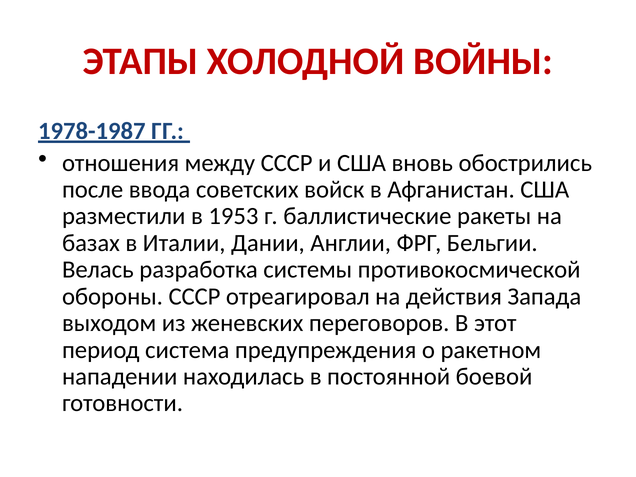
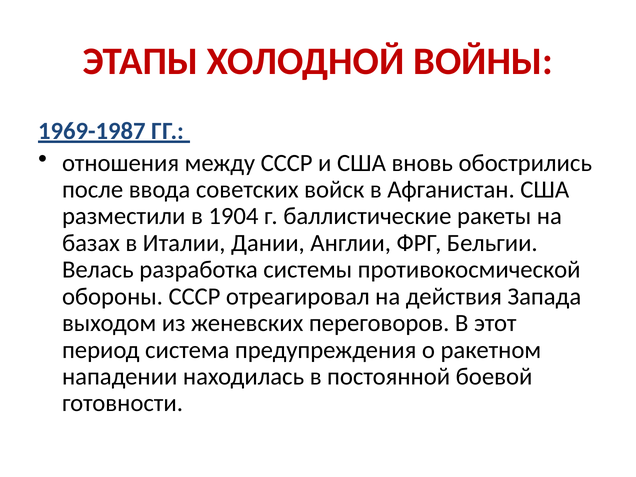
1978-1987: 1978-1987 -> 1969-1987 (92, 131)
1953: 1953 -> 1904 (233, 216)
